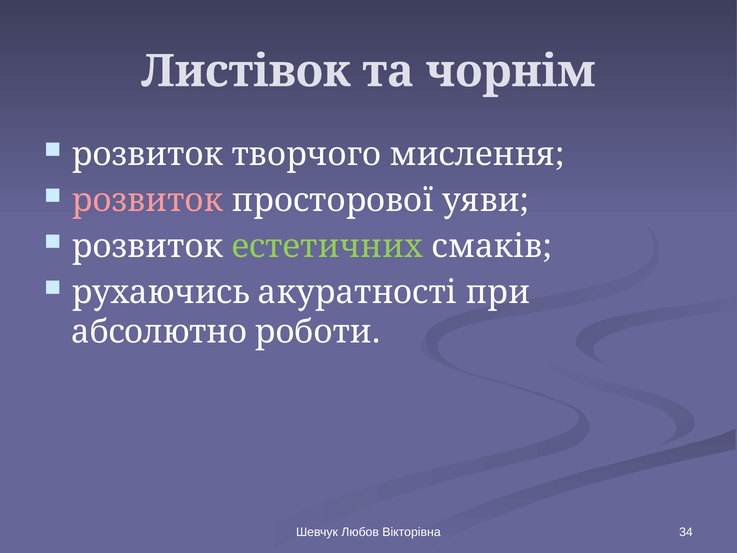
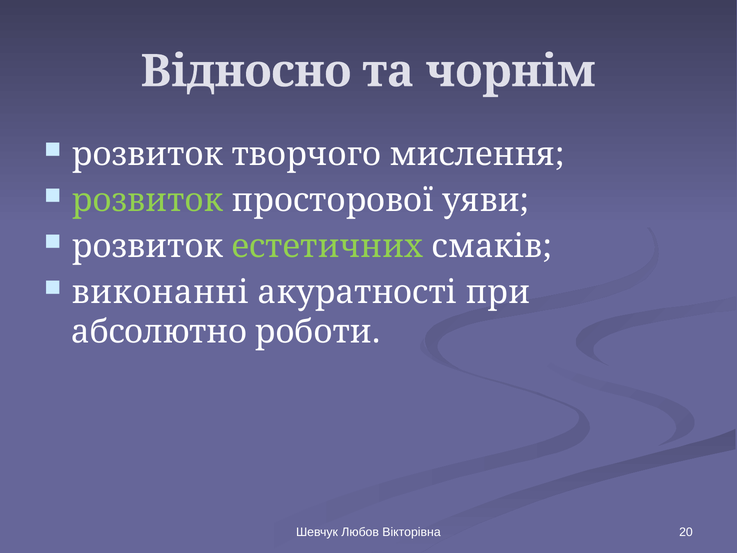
Листівок: Листівок -> Відносно (246, 71)
розвиток colour: pink -> light green (147, 200)
рухаючись: рухаючись -> виконанні (160, 292)
34: 34 -> 20 (686, 532)
